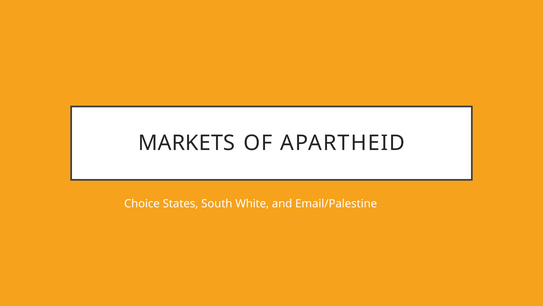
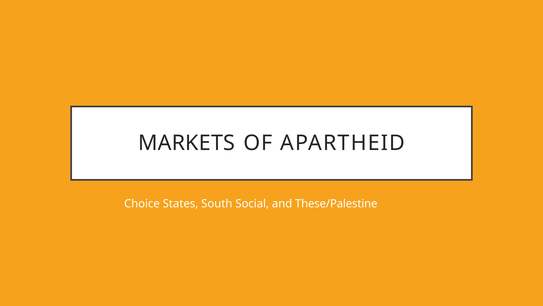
White: White -> Social (252, 203)
Email/Palestine: Email/Palestine -> These/Palestine (336, 203)
